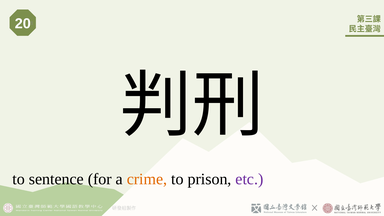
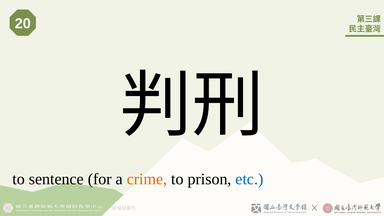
etc colour: purple -> blue (249, 179)
